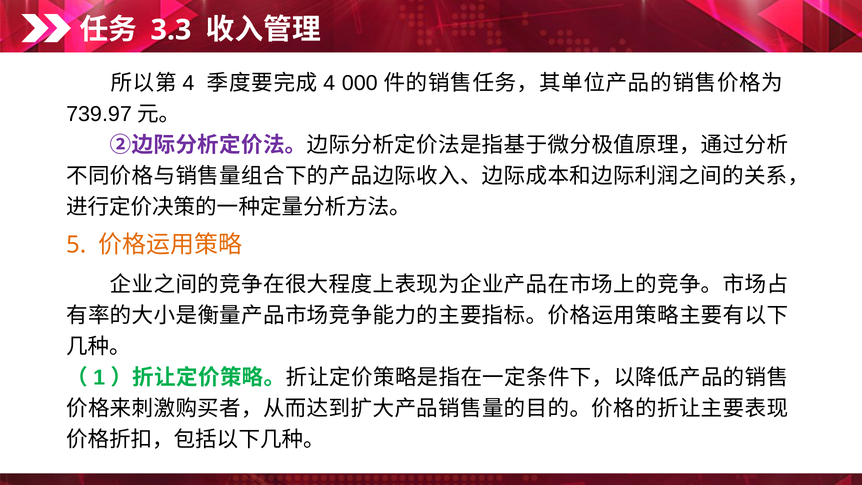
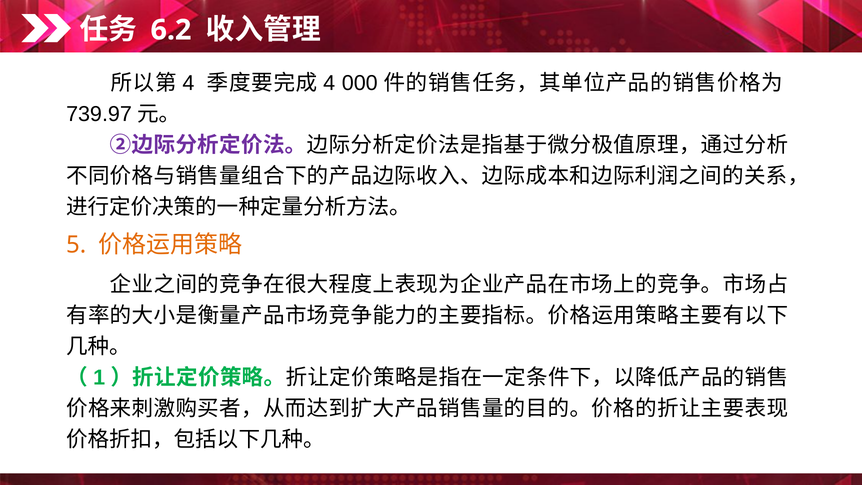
3.3: 3.3 -> 6.2 (171, 30)
